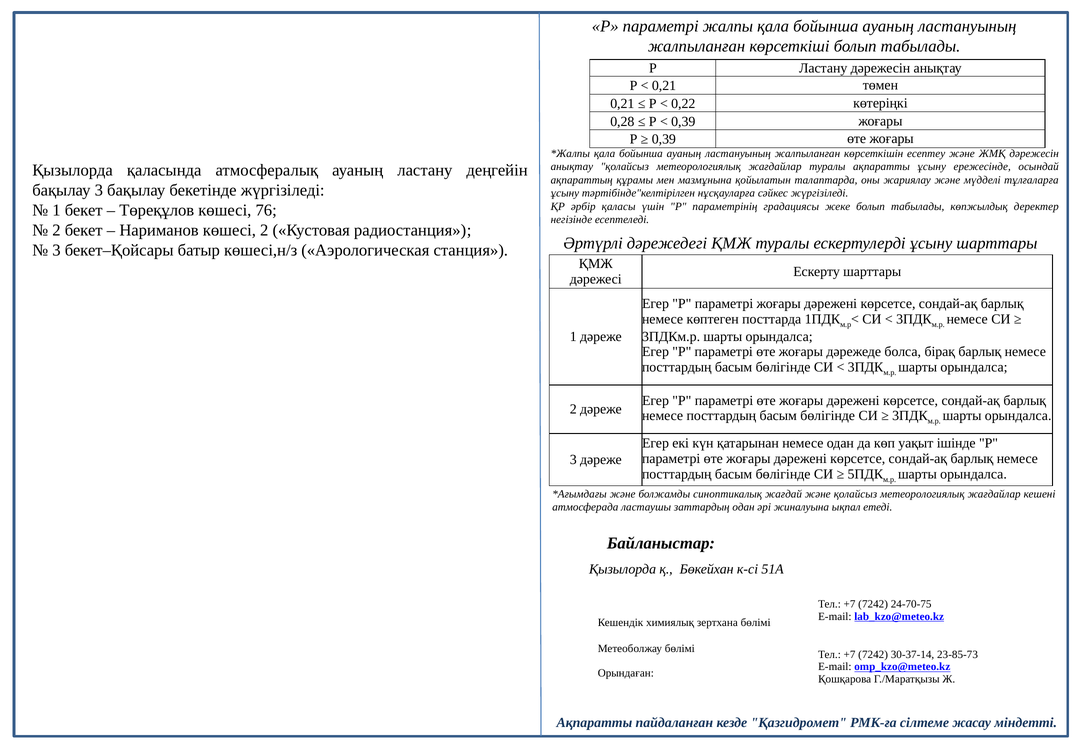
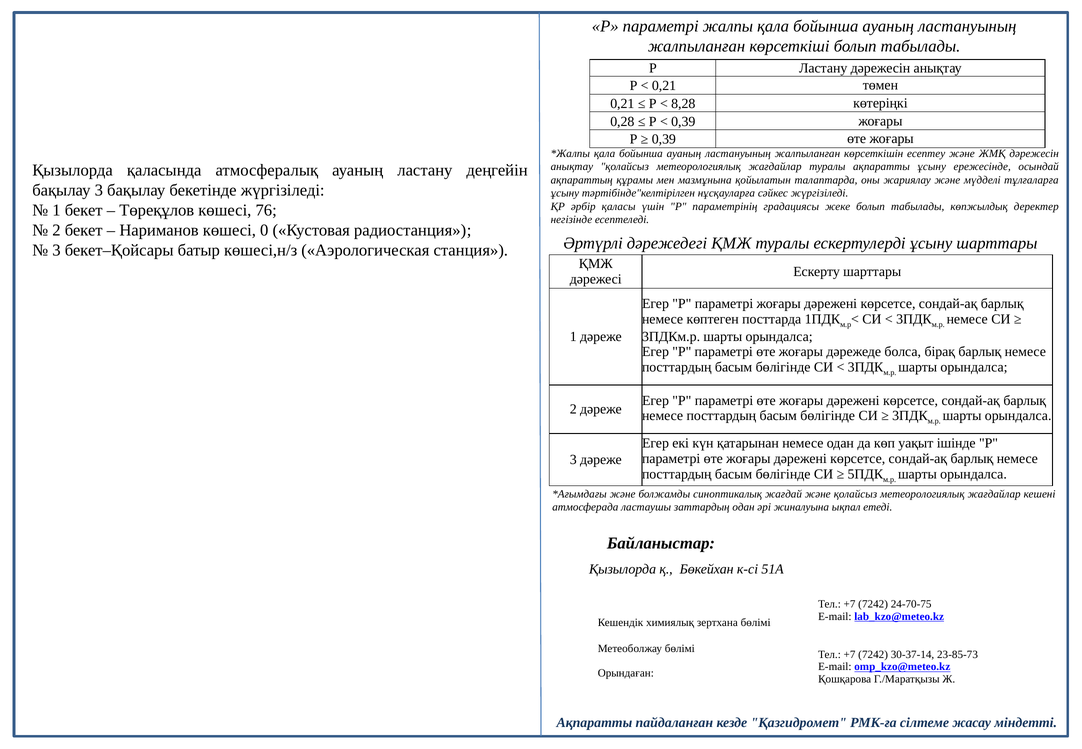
0,22: 0,22 -> 8,28 (683, 104)
көшесі 2: 2 -> 0 (264, 230)
